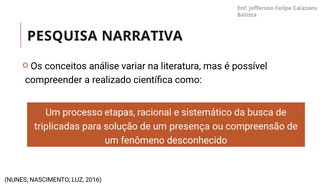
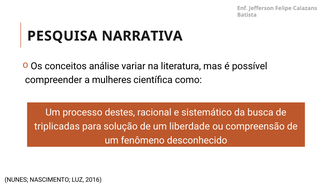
realizado: realizado -> mulheres (112, 80)
etapas: etapas -> destes (120, 112)
presença: presença -> liberdade (190, 126)
